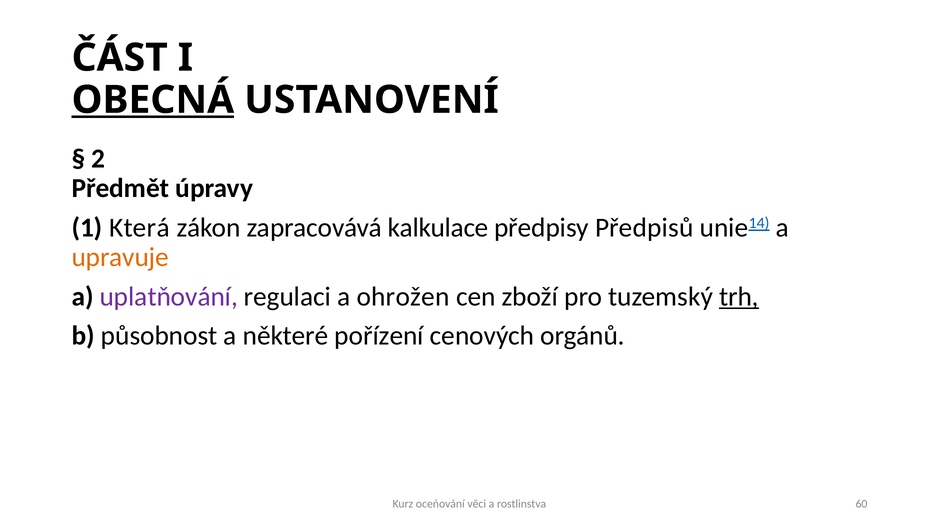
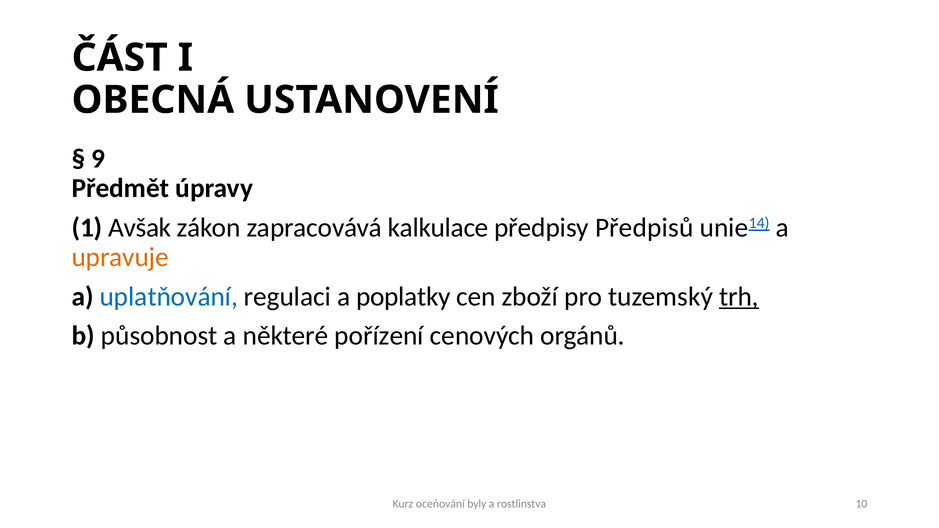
OBECNÁ underline: present -> none (153, 100)
2: 2 -> 9 (98, 159)
Která: Která -> Avšak (140, 228)
uplatňování colour: purple -> blue (169, 297)
ohrožen: ohrožen -> poplatky (403, 297)
věci: věci -> byly (477, 504)
60: 60 -> 10 (861, 504)
